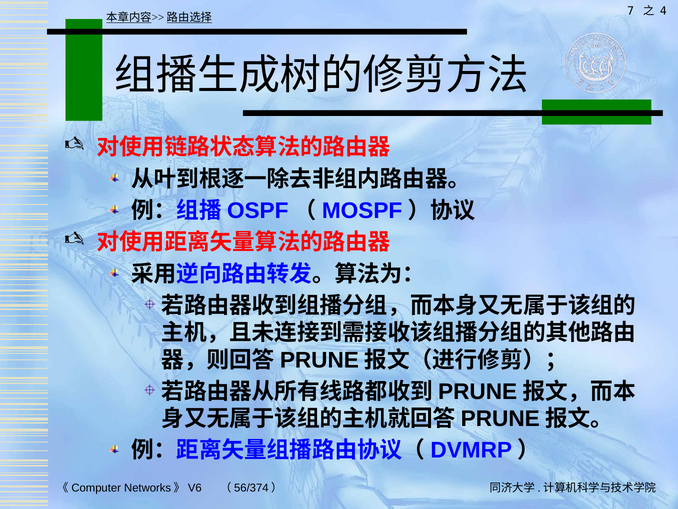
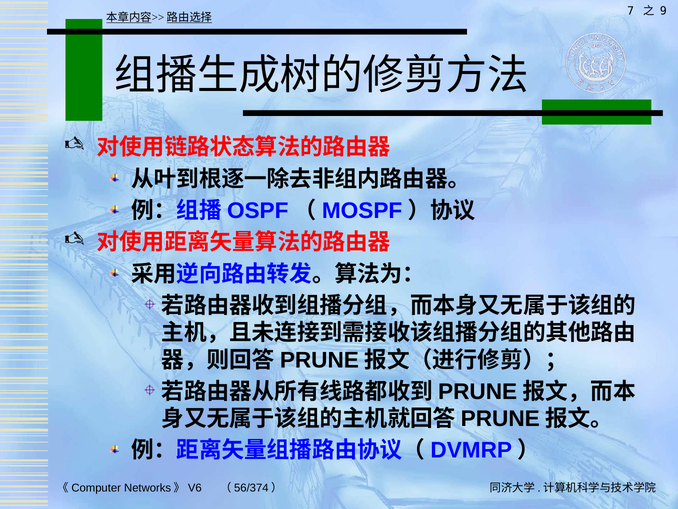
4: 4 -> 9 (663, 11)
